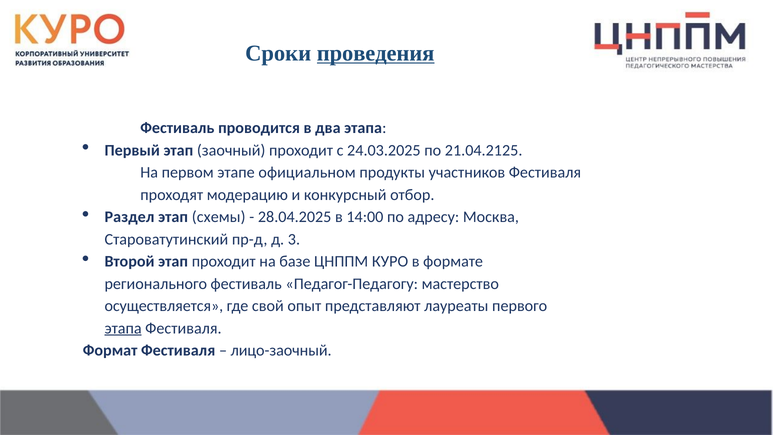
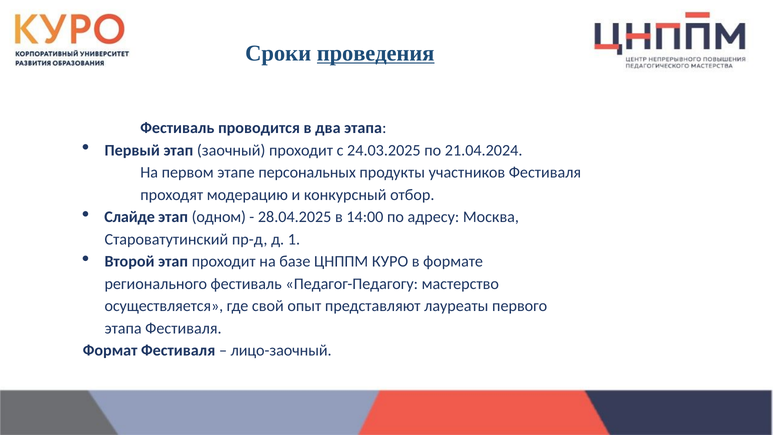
21.04.2125: 21.04.2125 -> 21.04.2024 (484, 150)
официальном: официальном -> персональных (307, 172)
Раздел: Раздел -> Слайде (130, 217)
схемы: схемы -> одном (219, 217)
3: 3 -> 1 (294, 239)
этапа underline: present -> none (123, 328)
